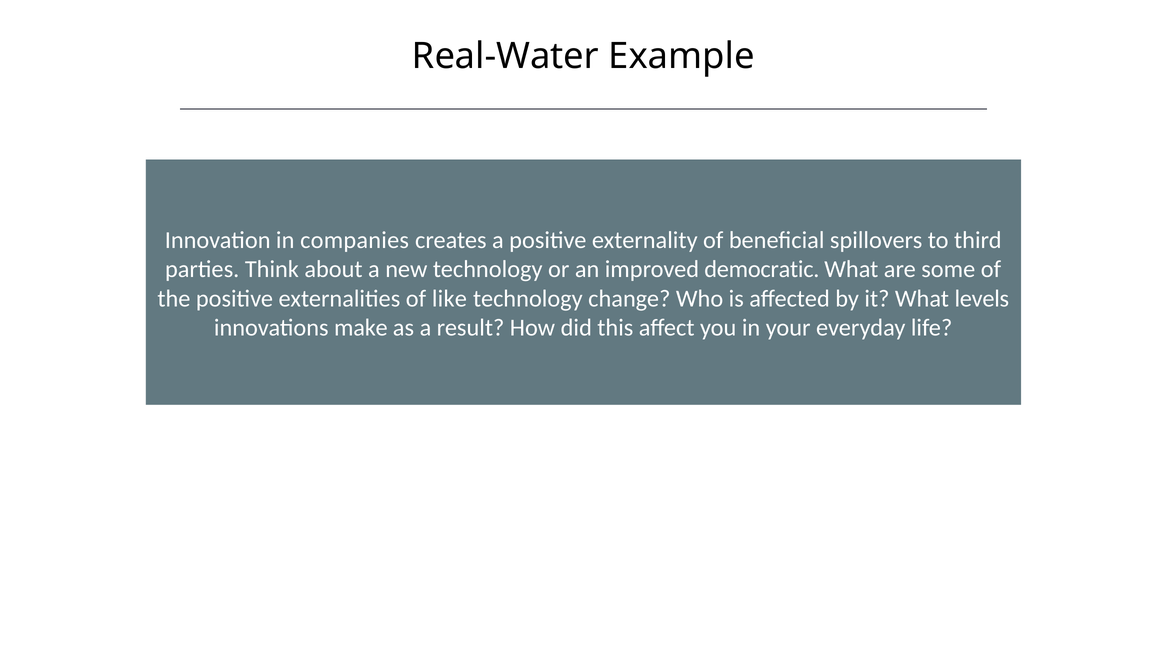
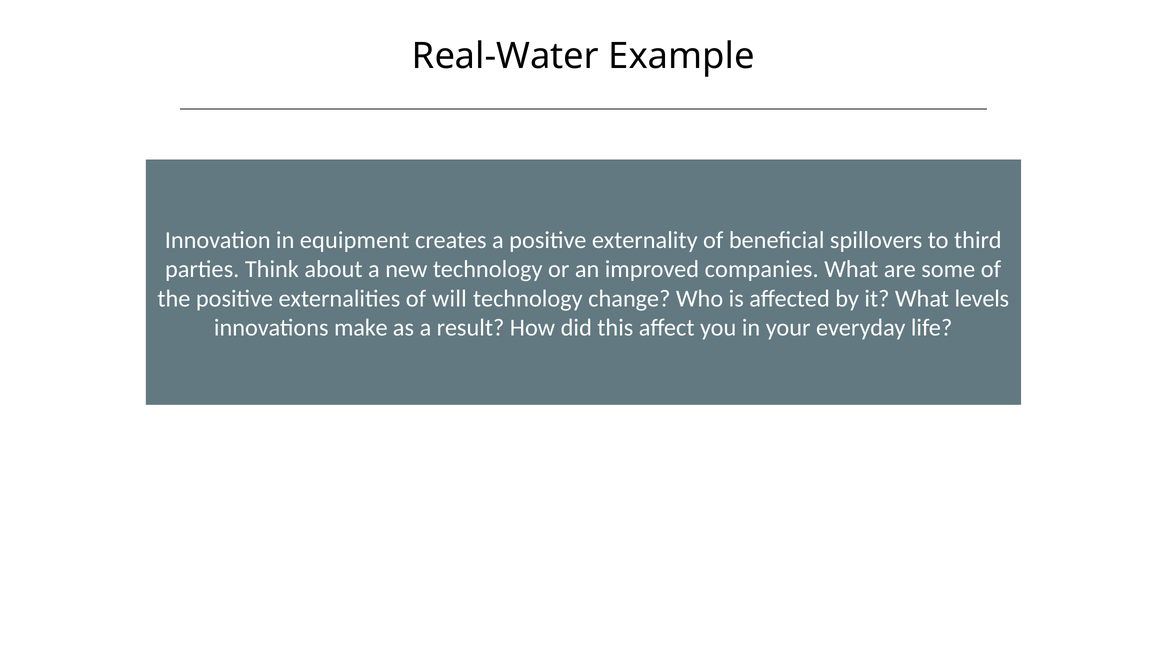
companies: companies -> equipment (355, 240)
democratic: democratic -> companies (762, 269)
like: like -> will (449, 298)
